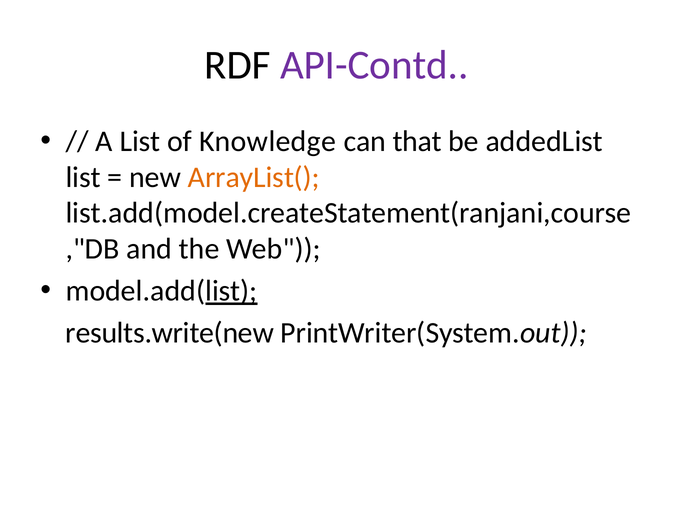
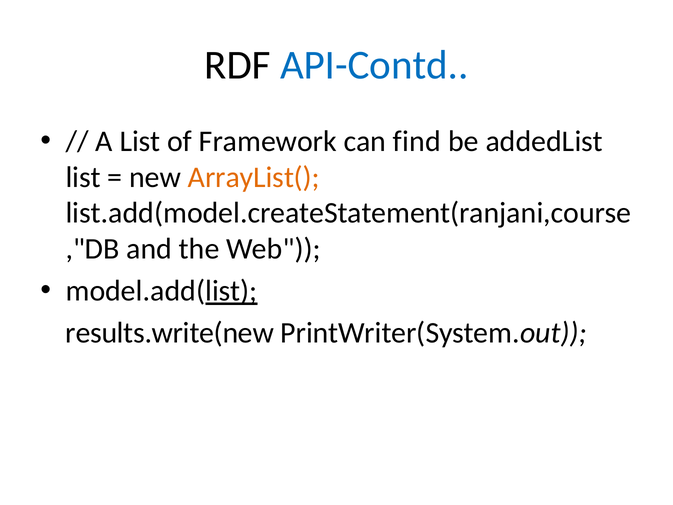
API-Contd colour: purple -> blue (374, 65)
Knowledge: Knowledge -> Framework (268, 141)
that: that -> find (417, 141)
